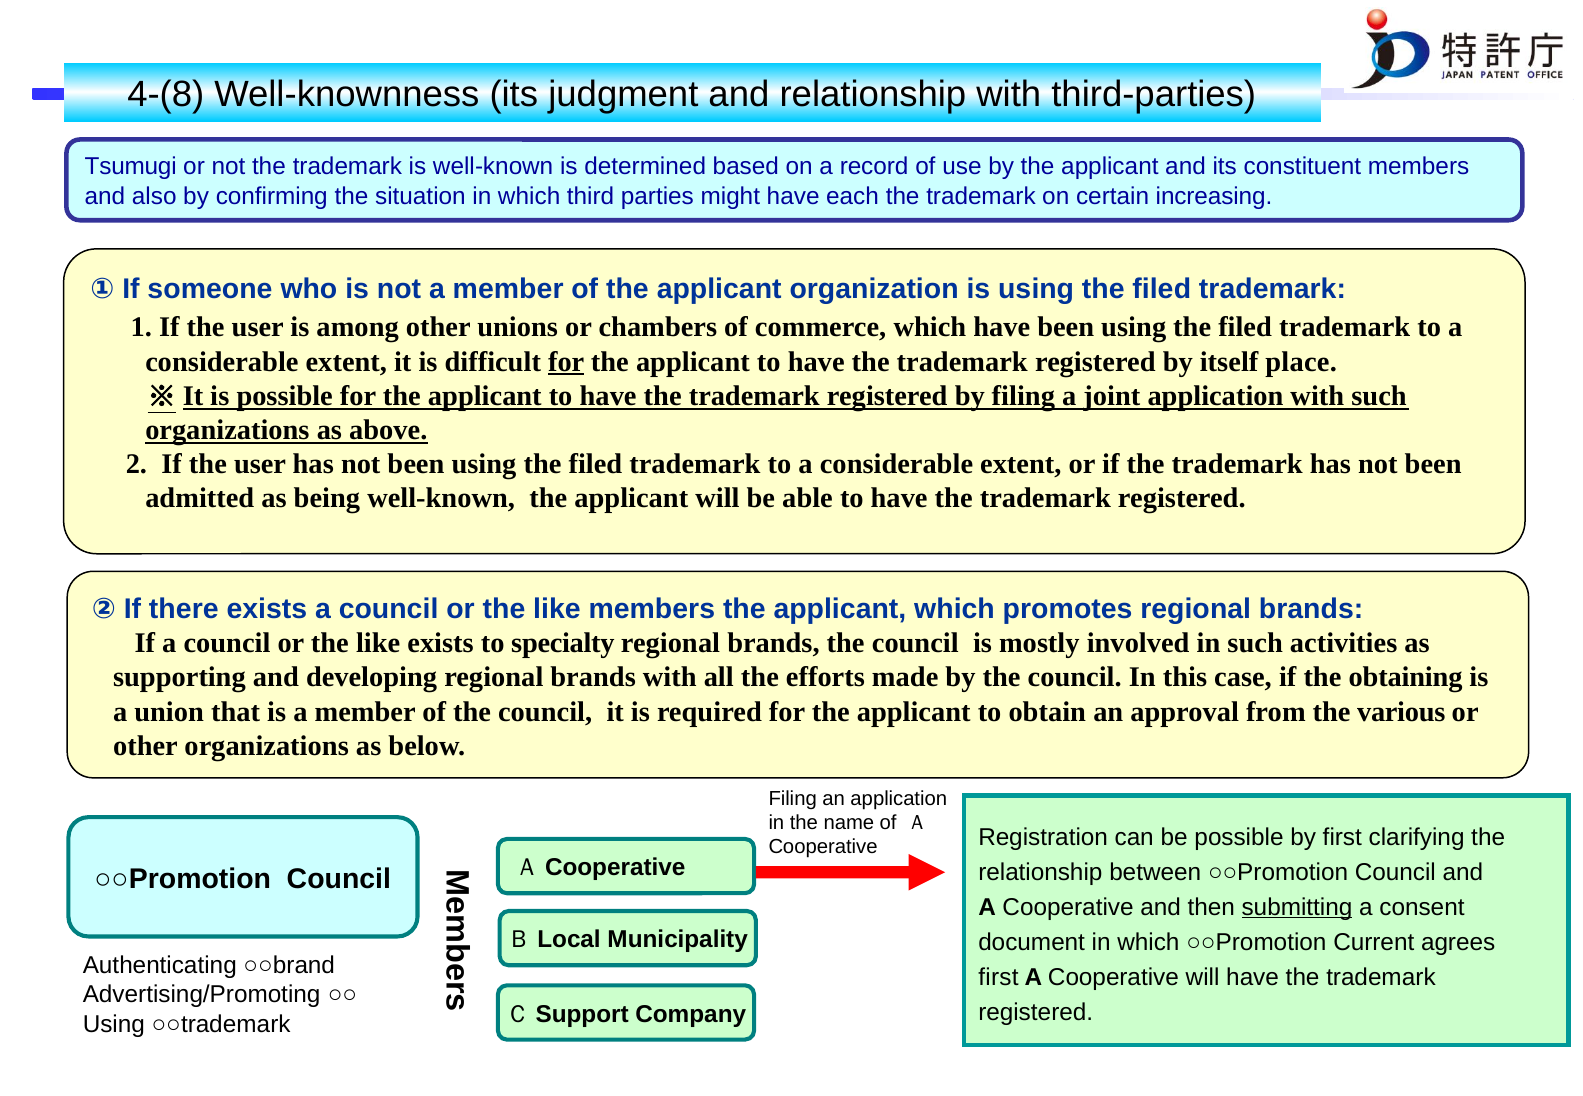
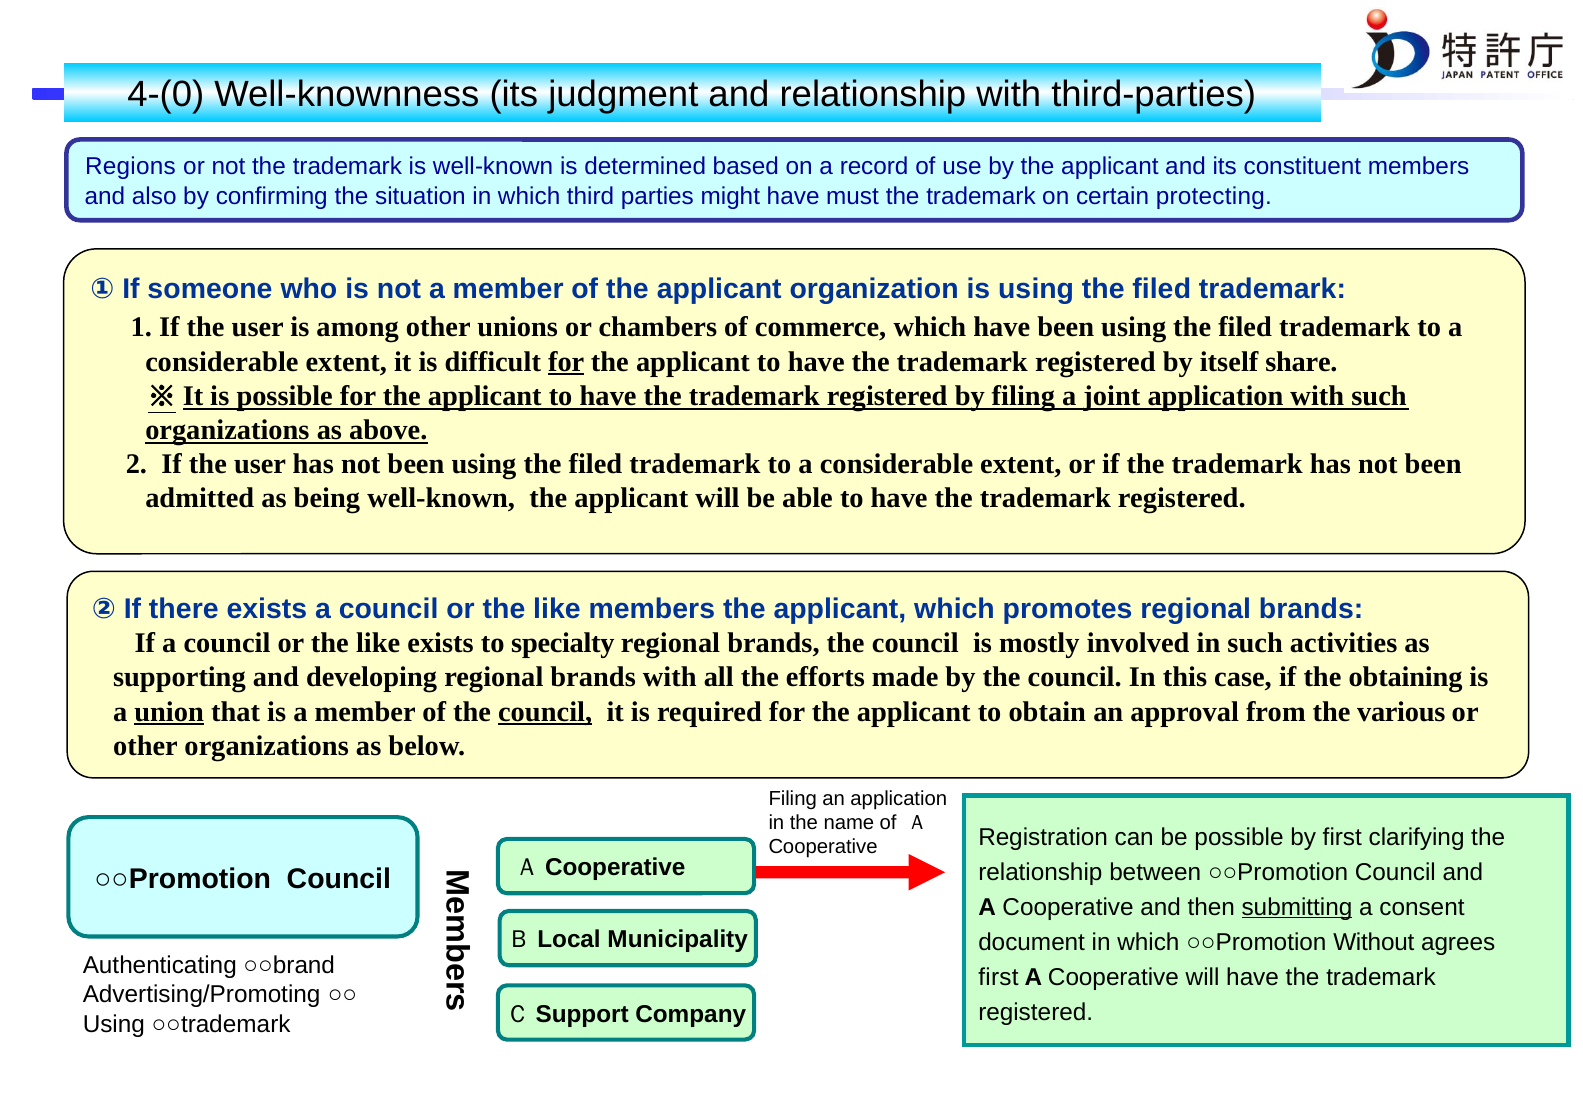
4-(8: 4-(8 -> 4-(0 (166, 95)
Tsumugi: Tsumugi -> Regions (130, 167)
each: each -> must (853, 196)
increasing: increasing -> protecting (1214, 196)
place: place -> share (1301, 362)
union underline: none -> present (169, 712)
council underline: none -> present (545, 712)
Current: Current -> Without (1374, 942)
